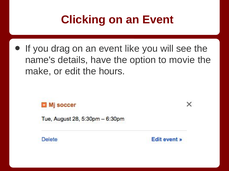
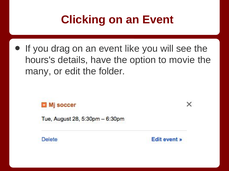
name's: name's -> hours's (40, 60)
make: make -> many (38, 72)
hours: hours -> folder (112, 72)
